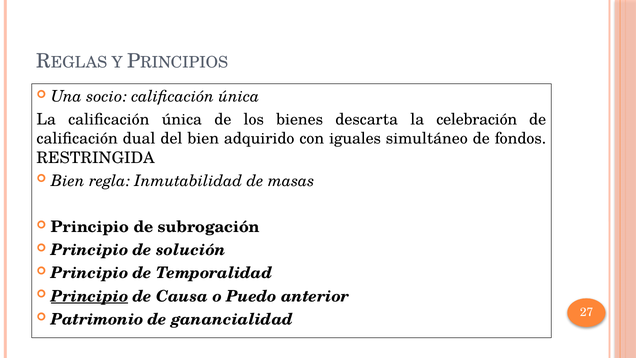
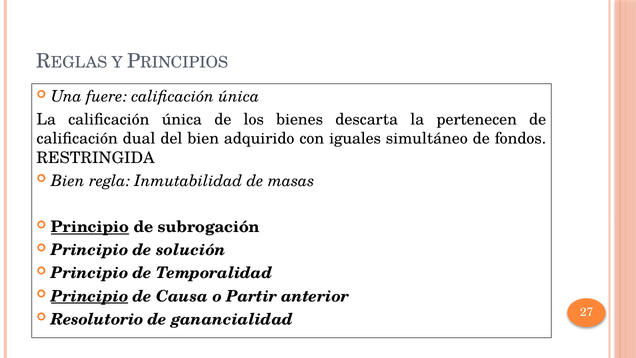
socio: socio -> fuere (107, 96)
celebración: celebración -> pertenecen (477, 120)
Principio underline: none -> present (90, 227)
Puedo: Puedo -> Partir (251, 296)
Patrimonio: Patrimonio -> Resolutorio (97, 319)
